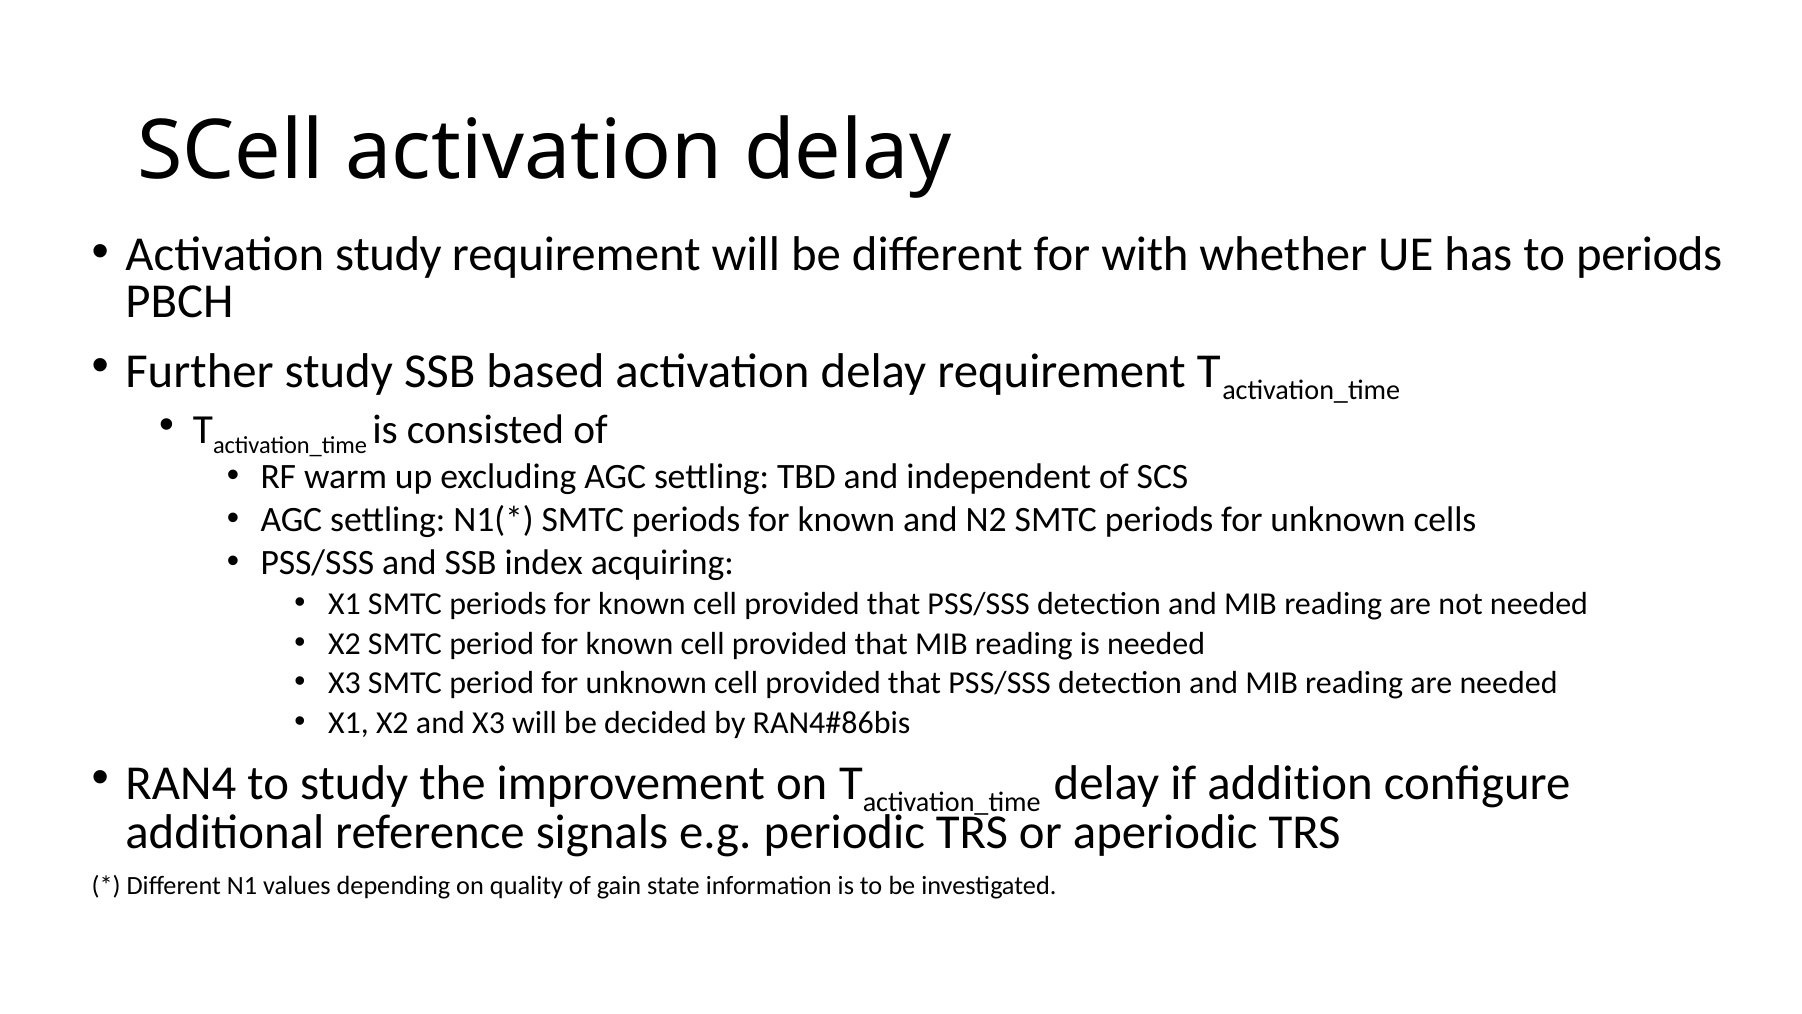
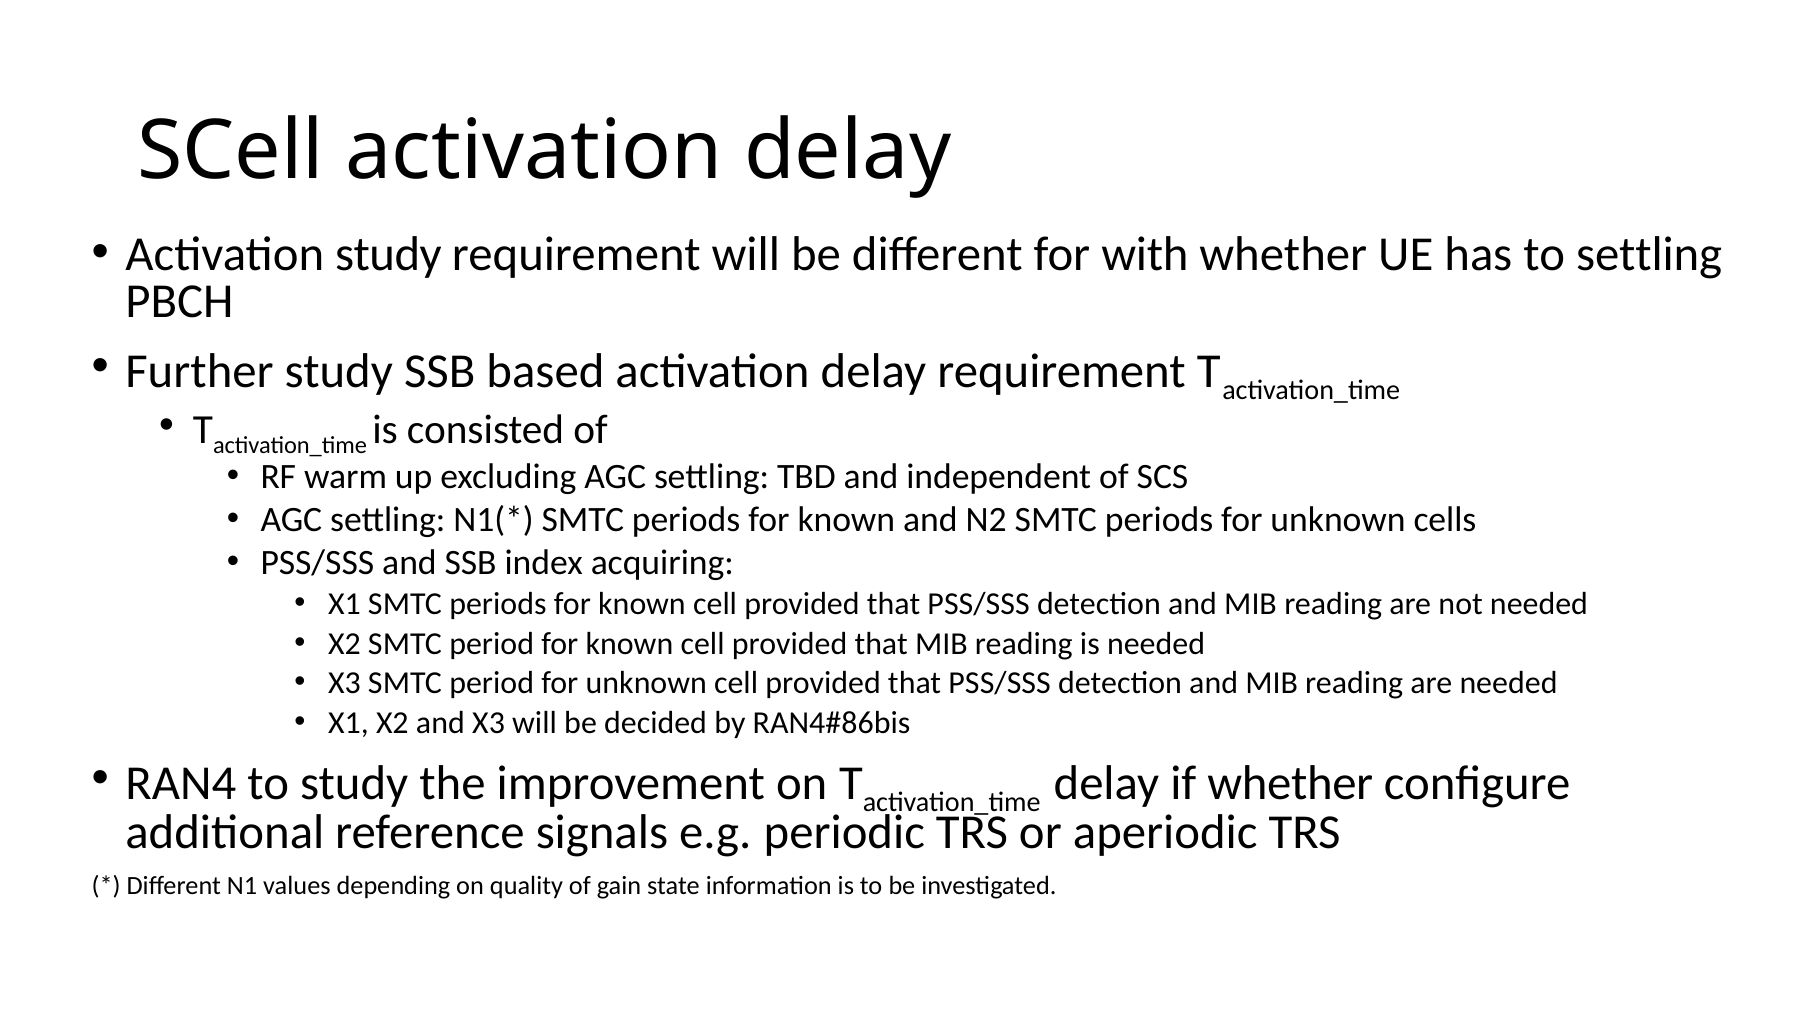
to periods: periods -> settling (1649, 254)
if addition: addition -> whether (1290, 783)
